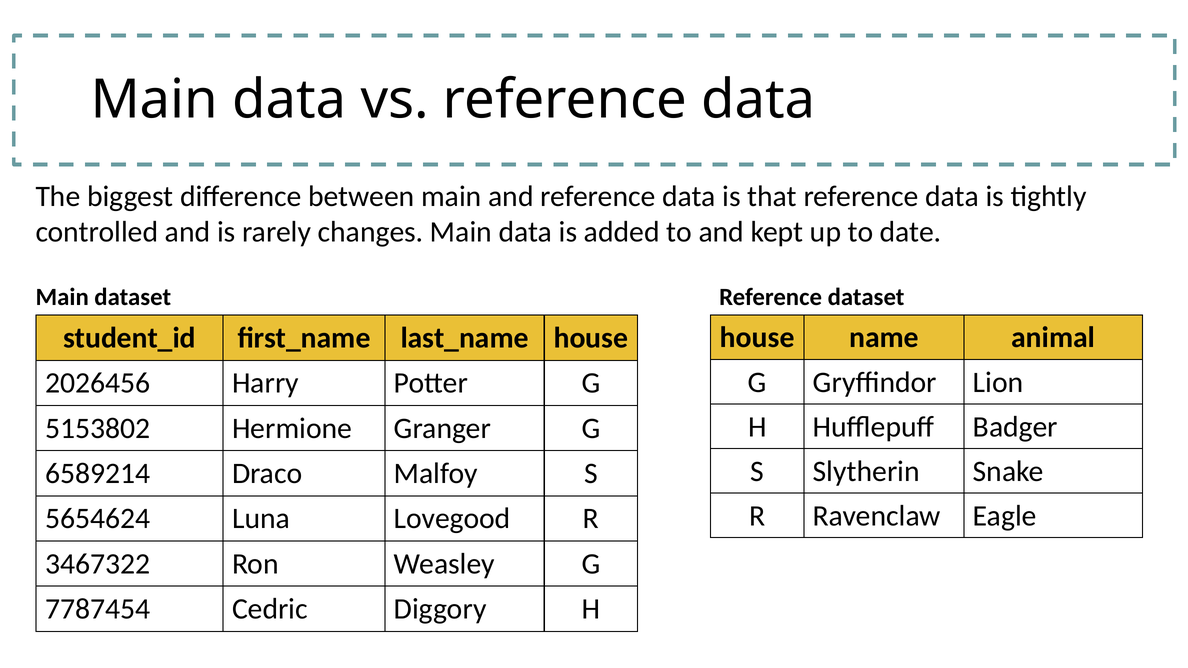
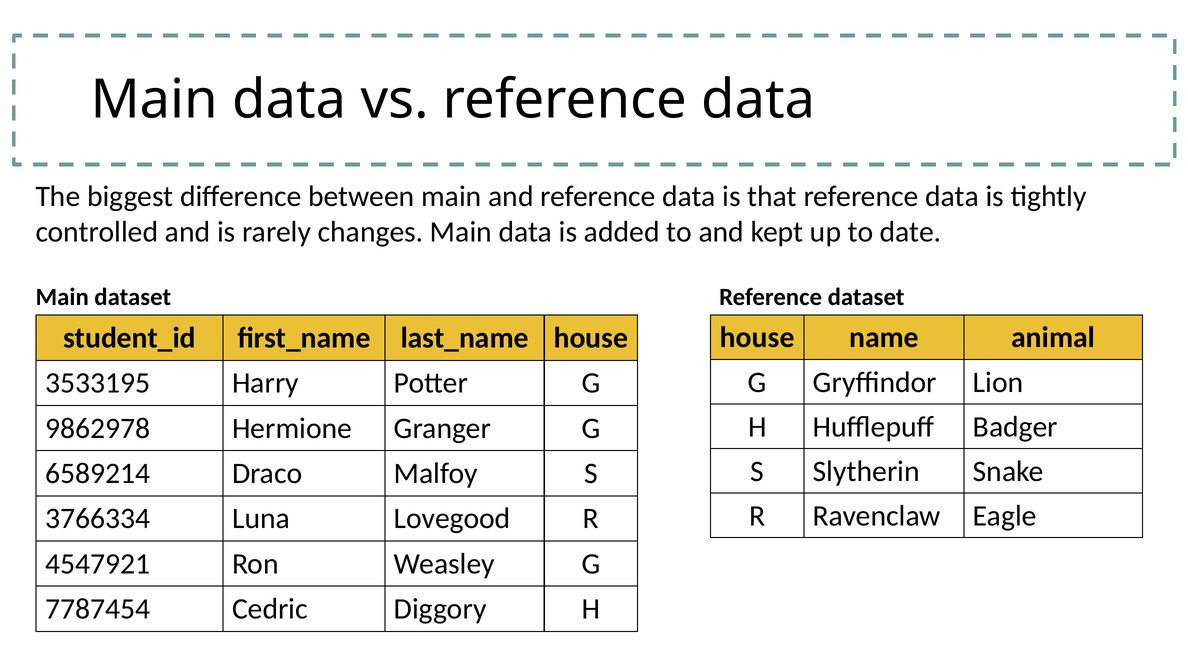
2026456: 2026456 -> 3533195 (98, 383)
5153802: 5153802 -> 9862978 (98, 428)
5654624: 5654624 -> 3766334 (98, 519)
3467322: 3467322 -> 4547921 (98, 564)
